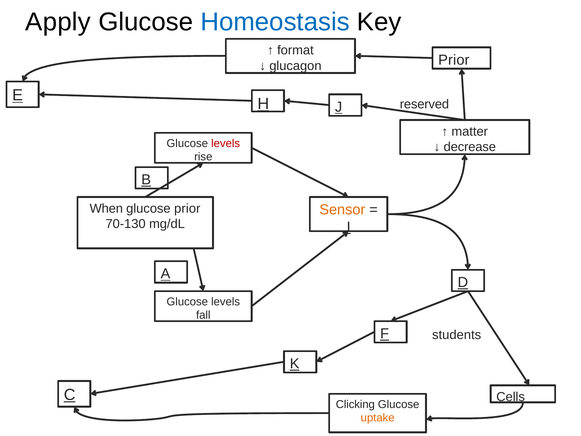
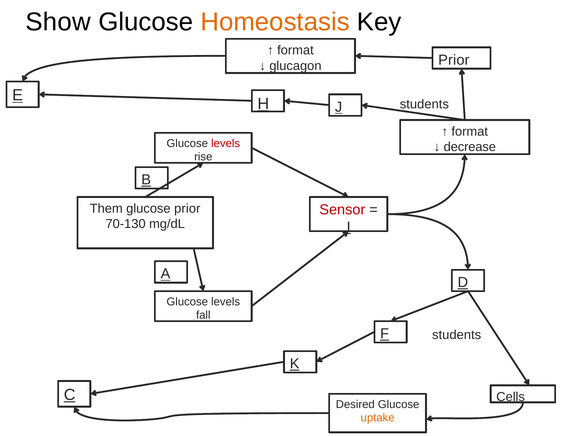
Apply: Apply -> Show (58, 22)
Homeostasis colour: blue -> orange (275, 22)
reserved: reserved -> students (424, 104)
matter: matter -> format (470, 131)
When: When -> Them (106, 208)
Sensor colour: orange -> red (342, 210)
Clicking: Clicking -> Desired (355, 404)
